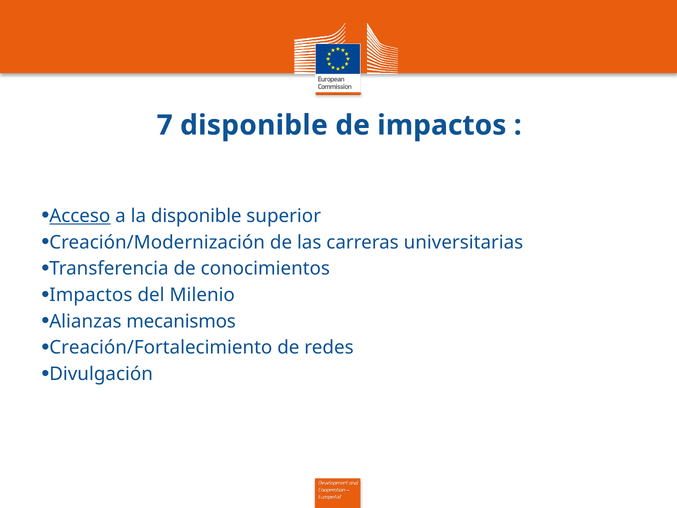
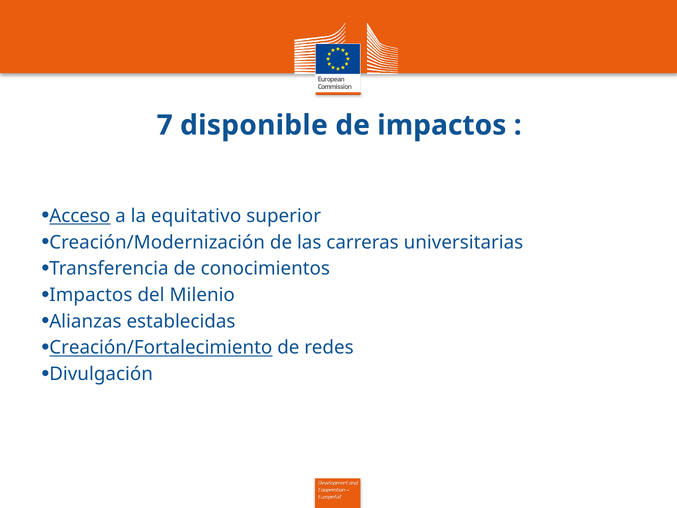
la disponible: disponible -> equitativo (196, 216)
mecanismos: mecanismos -> establecidas (181, 321)
Creación/Fortalecimiento underline: none -> present (161, 348)
